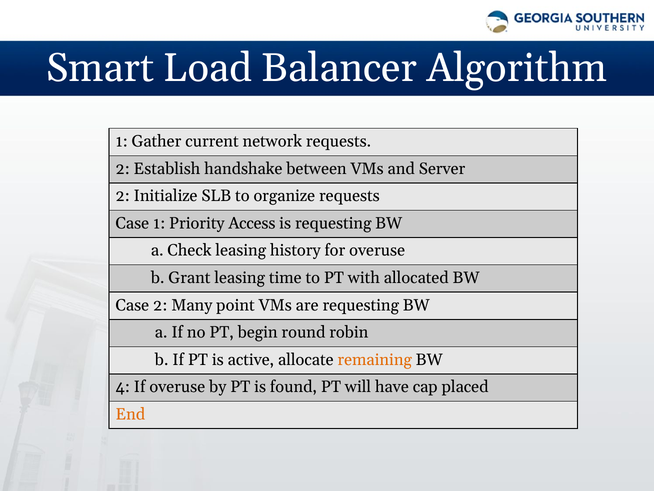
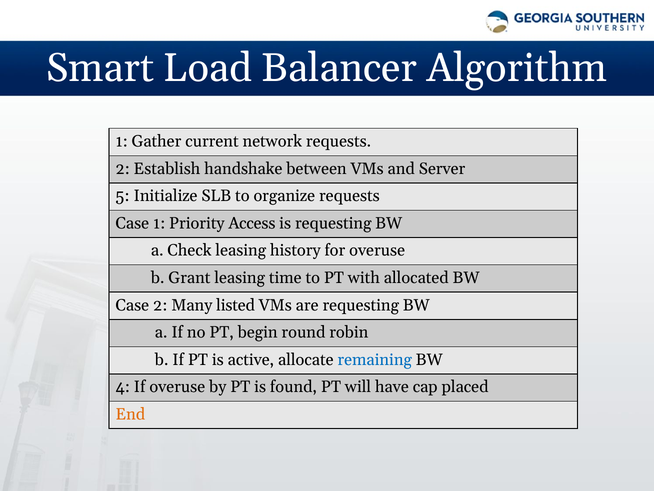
2: 2 -> 5 (122, 196)
point: point -> listed (236, 305)
remaining colour: orange -> blue (375, 359)
